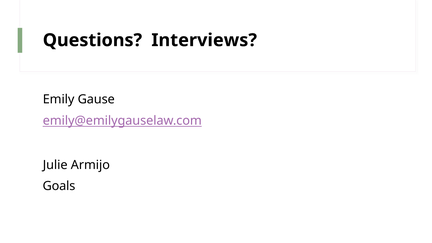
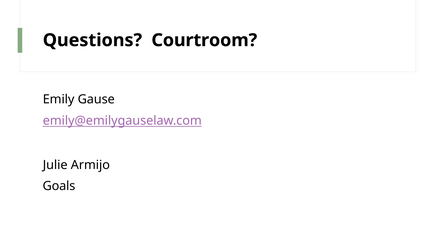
Interviews: Interviews -> Courtroom (204, 40)
